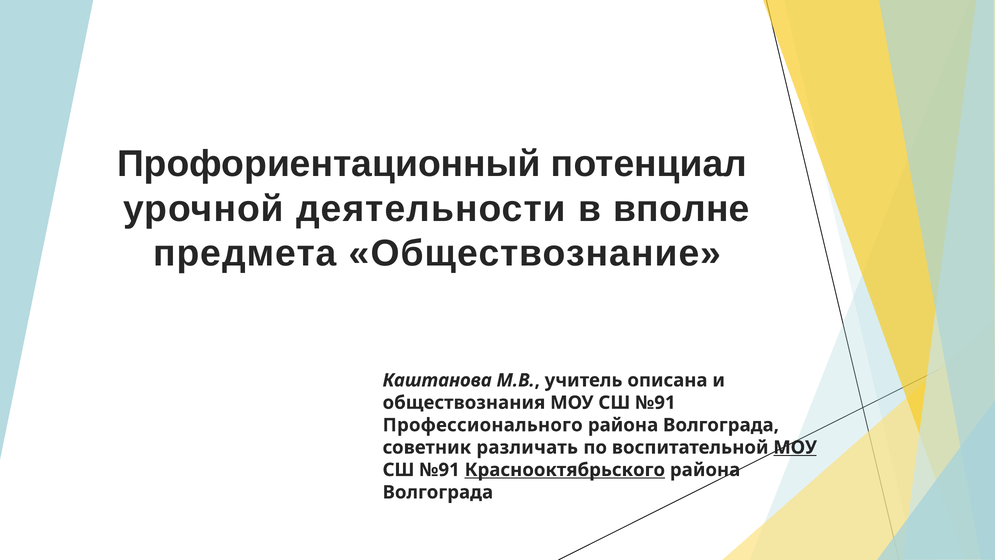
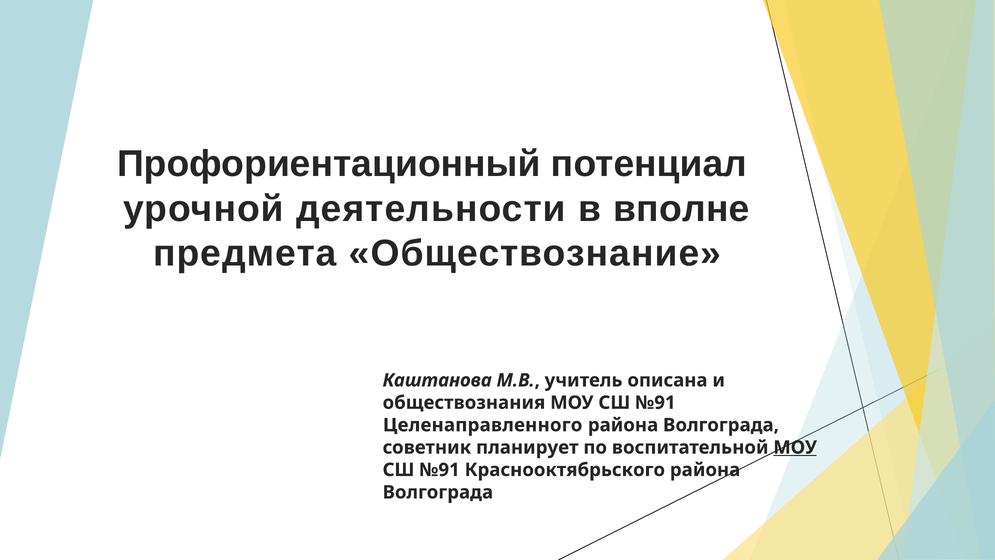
Профессионального: Профессионального -> Целенаправленного (483, 425)
различать: различать -> планирует (527, 447)
Краснооктябрьского underline: present -> none (565, 470)
